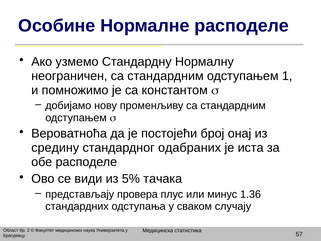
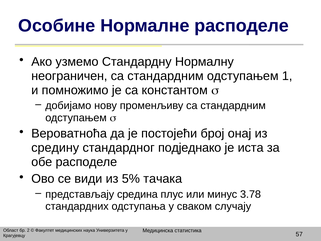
одабраних: одабраних -> подједнако (190, 148)
провера: провера -> средина (137, 194)
1.36: 1.36 -> 3.78 (251, 194)
